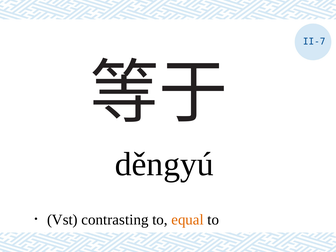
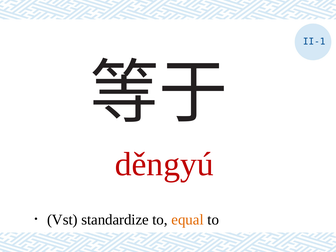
II-7: II-7 -> II-1 (314, 41)
děngyú colour: black -> red (164, 164)
contrasting: contrasting -> standardize (115, 220)
